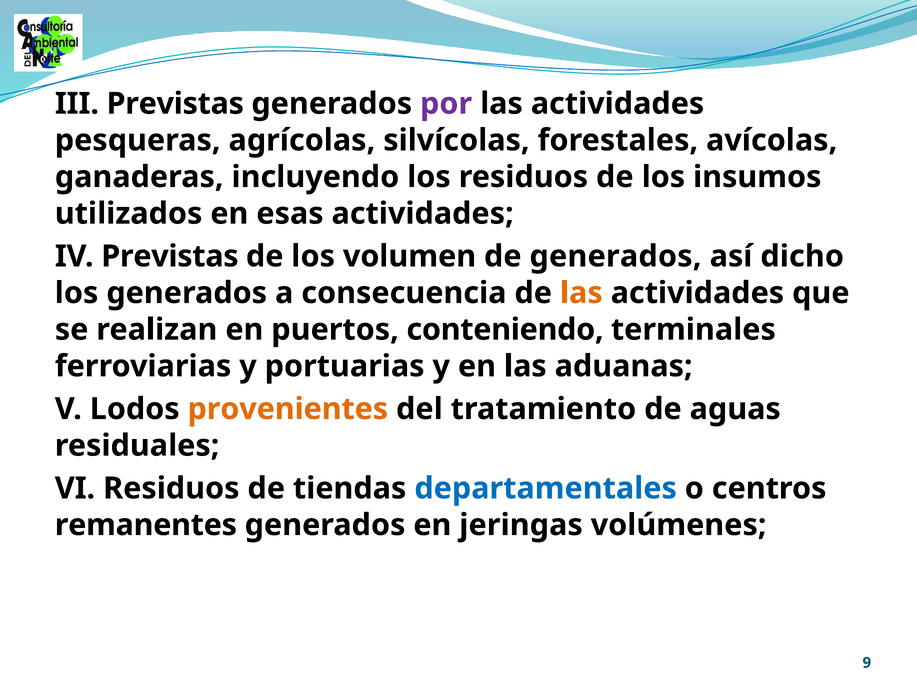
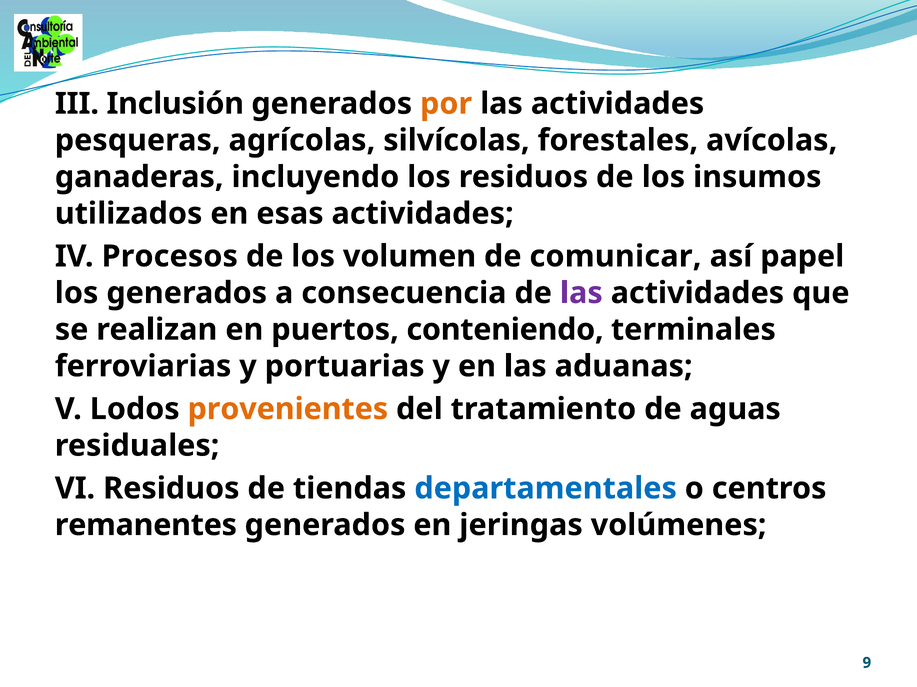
III Previstas: Previstas -> Inclusión (175, 104)
por colour: purple -> orange (446, 104)
IV Previstas: Previstas -> Procesos (170, 257)
de generados: generados -> comunicar (615, 257)
dicho: dicho -> papel (802, 257)
las colour: orange -> purple (581, 293)
